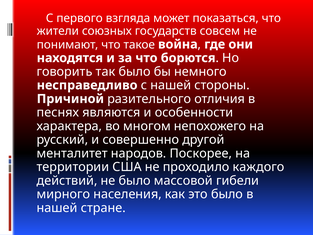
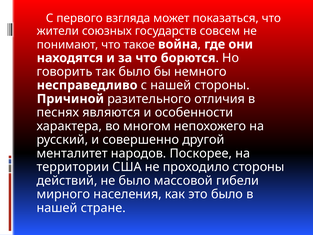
проходило каждого: каждого -> стороны (259, 167)
